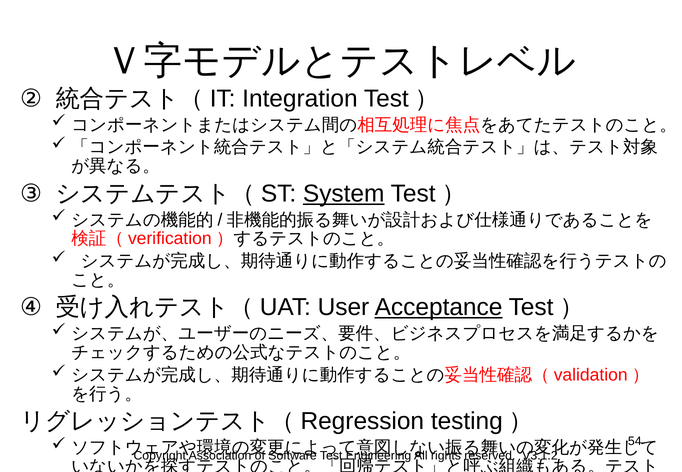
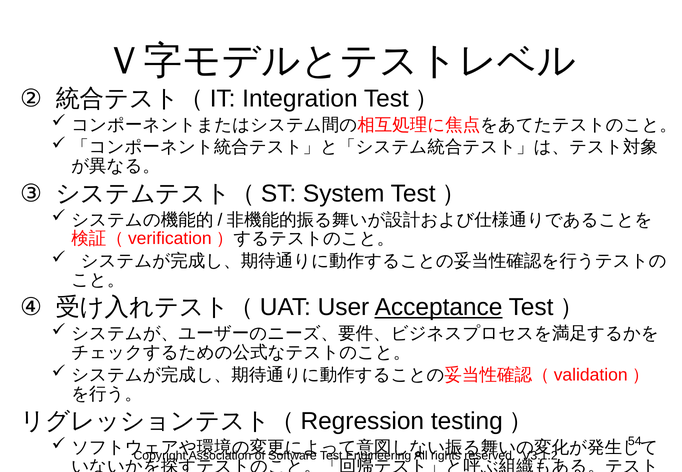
System underline: present -> none (344, 194)
